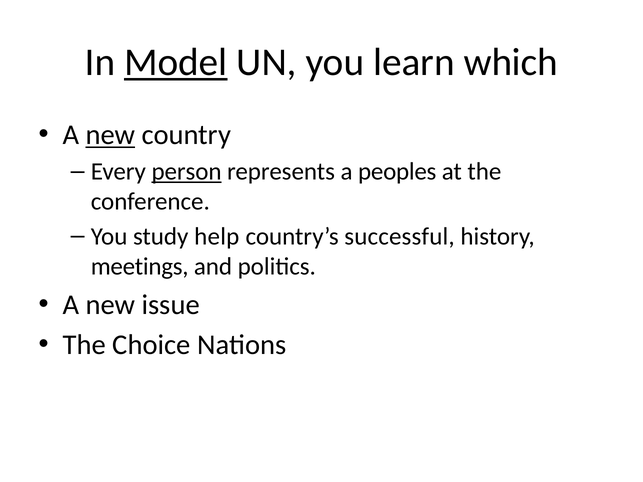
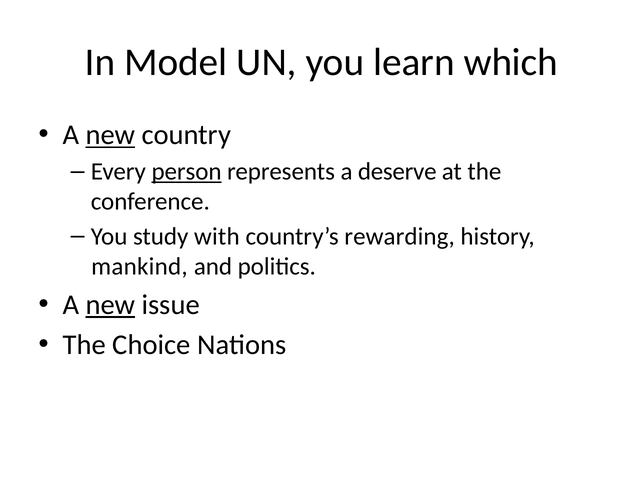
Model underline: present -> none (176, 62)
peoples: peoples -> deserve (397, 172)
help: help -> with (217, 237)
successful: successful -> rewarding (400, 237)
meetings: meetings -> mankind (139, 267)
new underline: none -> present (110, 305)
